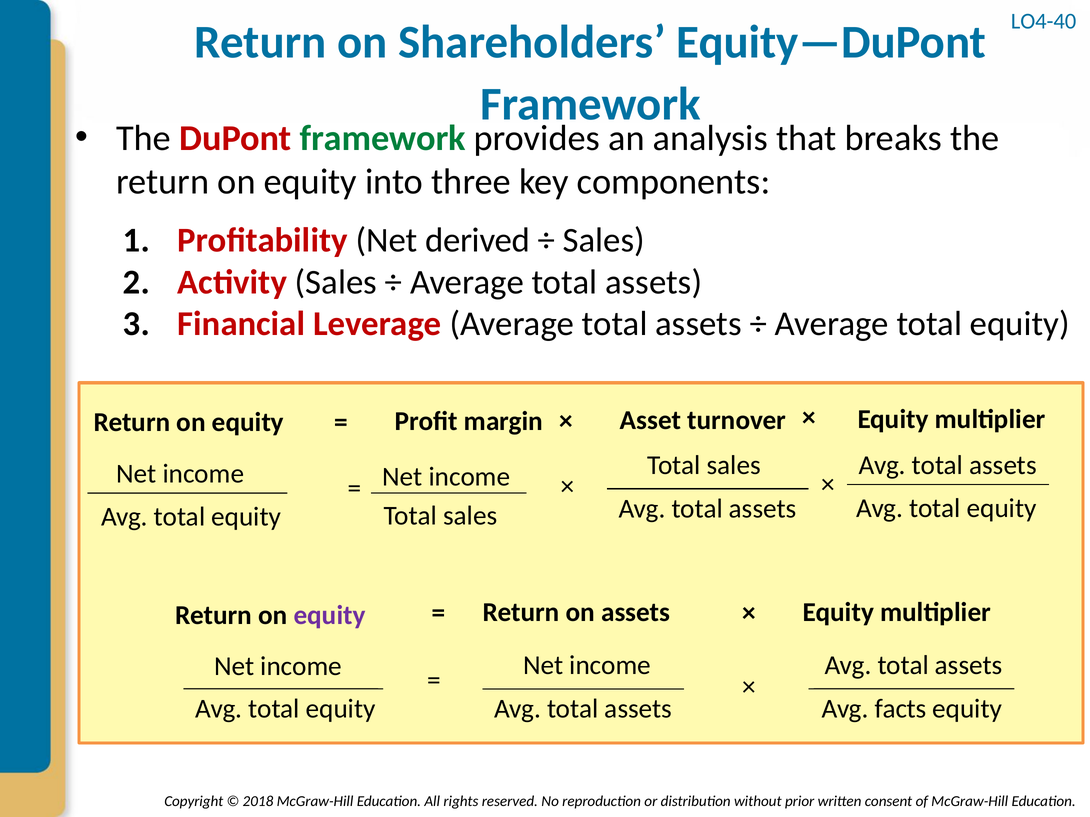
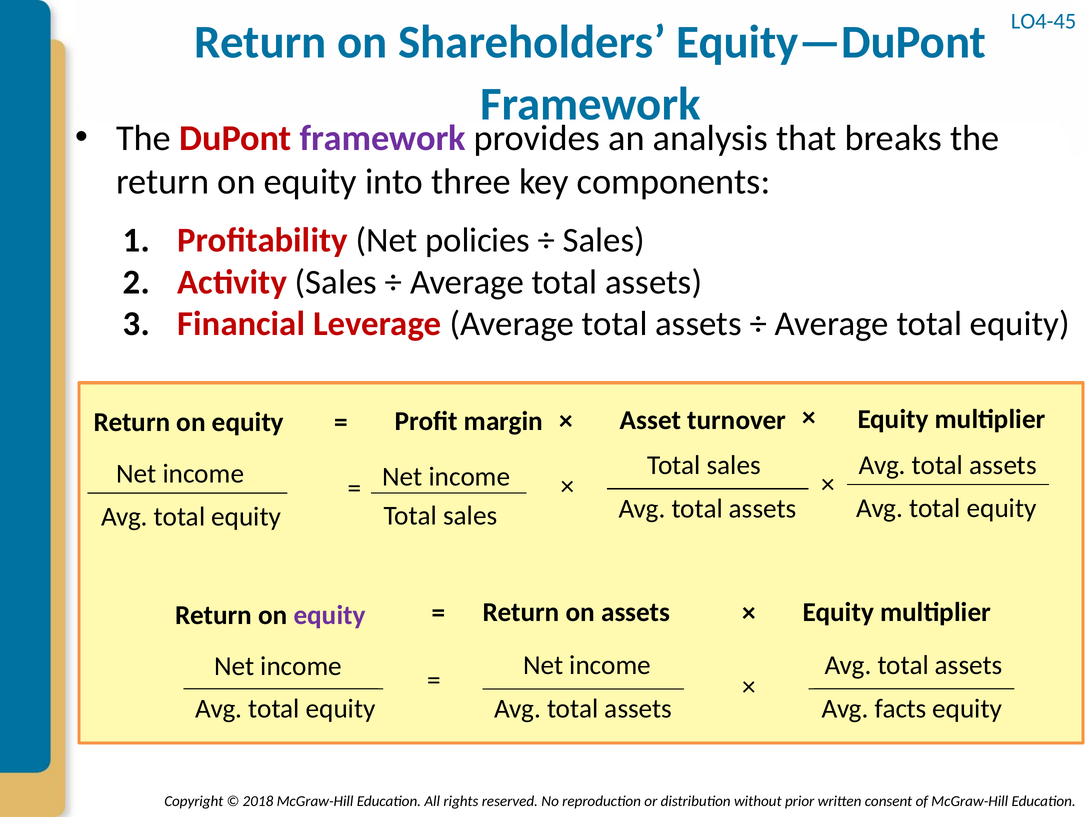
LO4-40: LO4-40 -> LO4-45 (1044, 21)
framework colour: green -> purple (383, 138)
derived: derived -> policies (478, 240)
